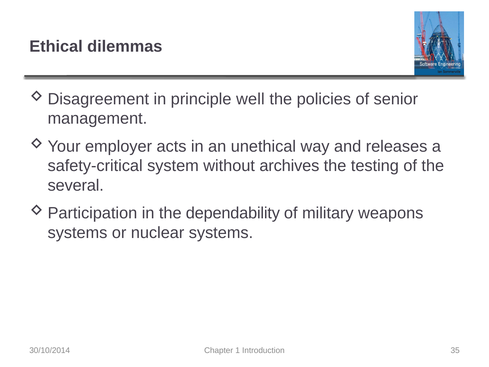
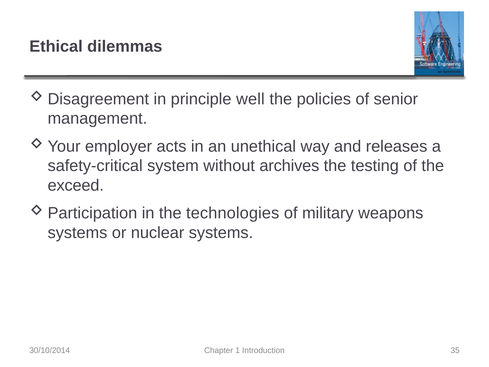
several: several -> exceed (76, 185)
dependability: dependability -> technologies (233, 213)
